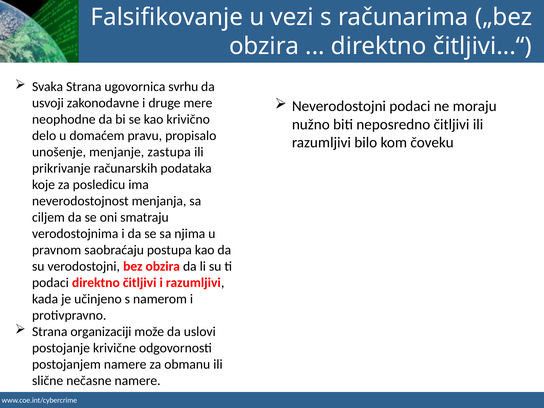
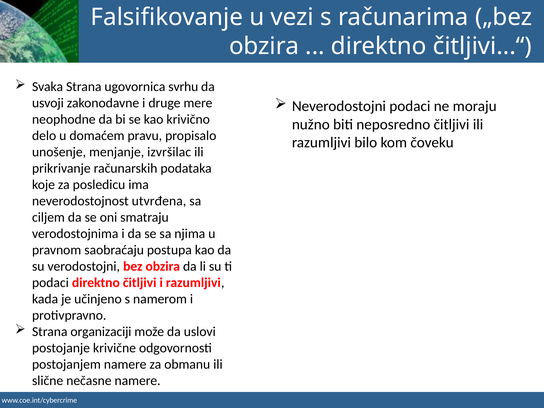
zastupa: zastupa -> izvršilac (169, 152)
menjanja: menjanja -> utvrđena (159, 201)
